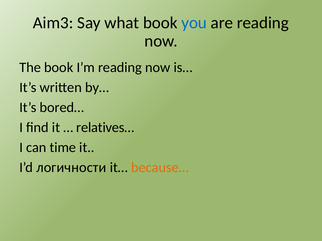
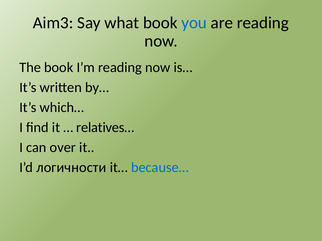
bored…: bored… -> which… (62, 108)
time: time -> over (63, 148)
because… colour: orange -> blue (160, 168)
